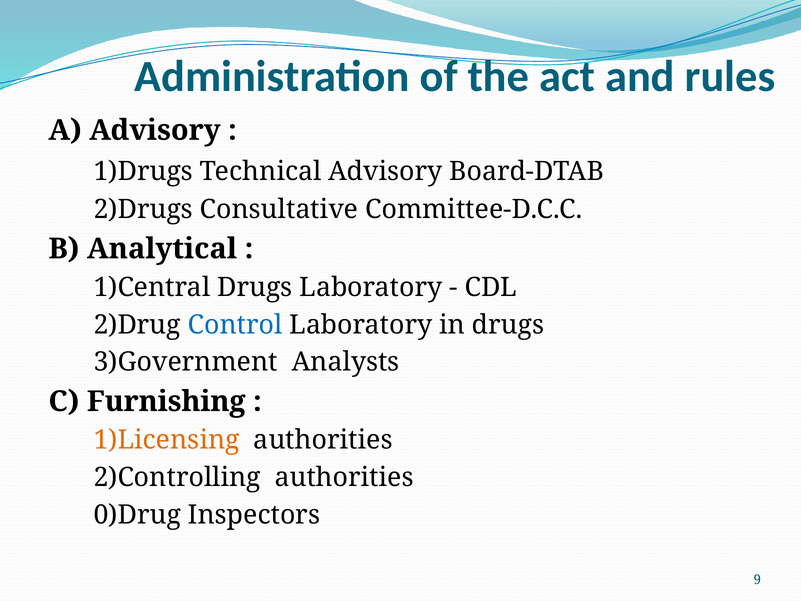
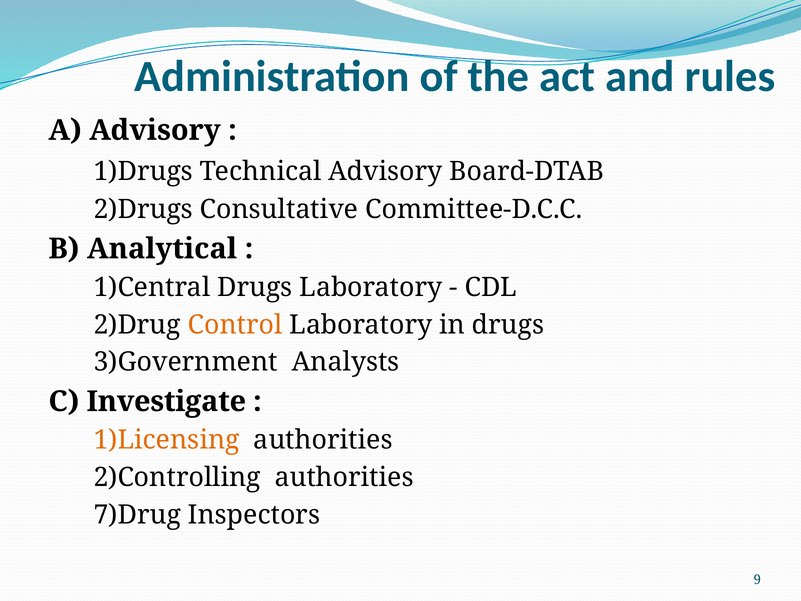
Control colour: blue -> orange (235, 325)
Furnishing: Furnishing -> Investigate (166, 401)
0)Drug: 0)Drug -> 7)Drug (137, 515)
